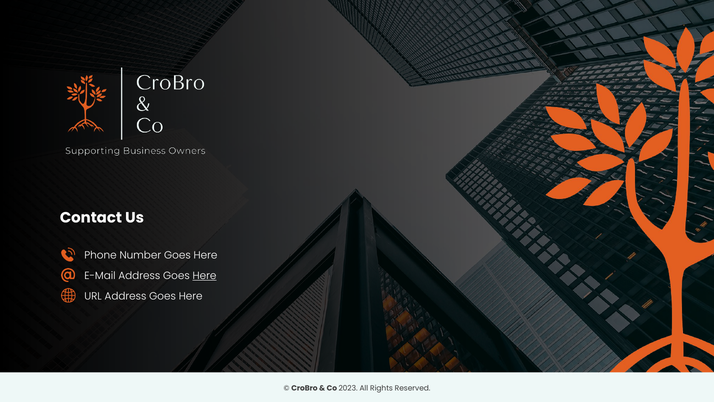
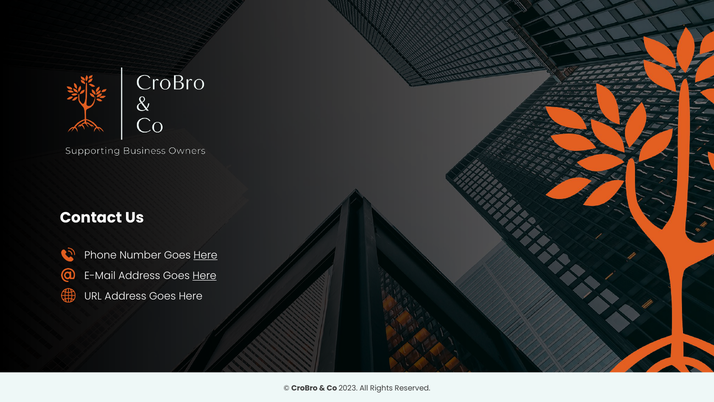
Here underline: none -> present (205, 255)
